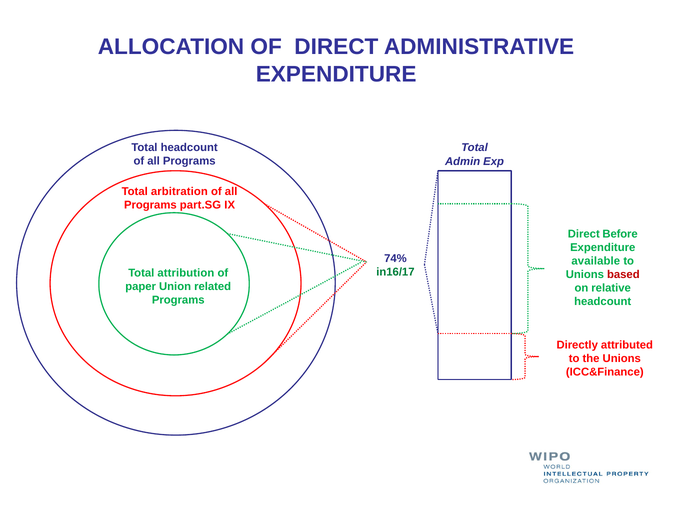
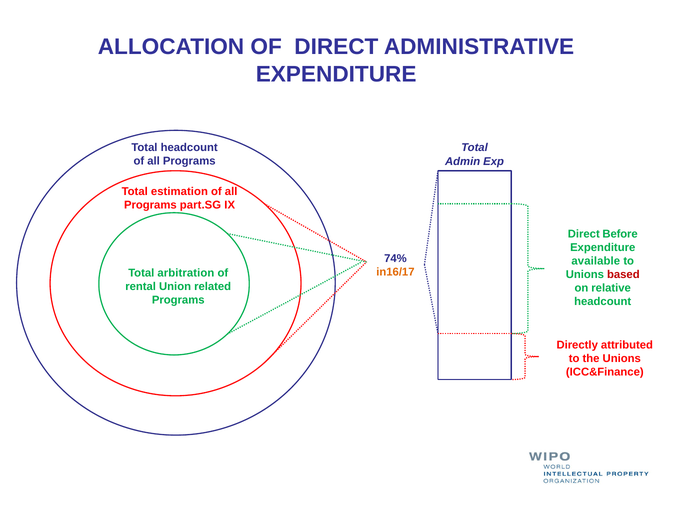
arbitration: arbitration -> estimation (179, 192)
in16/17 colour: green -> orange (395, 272)
attribution: attribution -> arbitration (186, 273)
paper: paper -> rental (141, 287)
